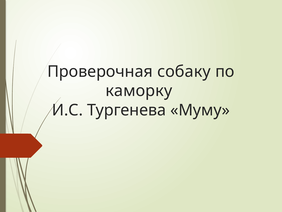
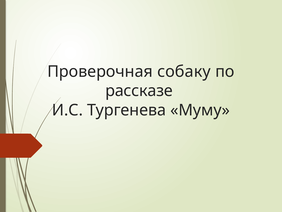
каморку: каморку -> рассказе (139, 91)
